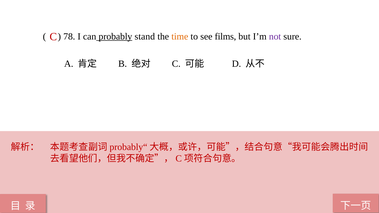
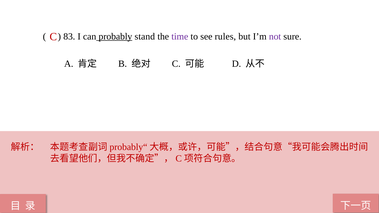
78: 78 -> 83 (69, 36)
time colour: orange -> purple (180, 36)
films: films -> rules (225, 36)
